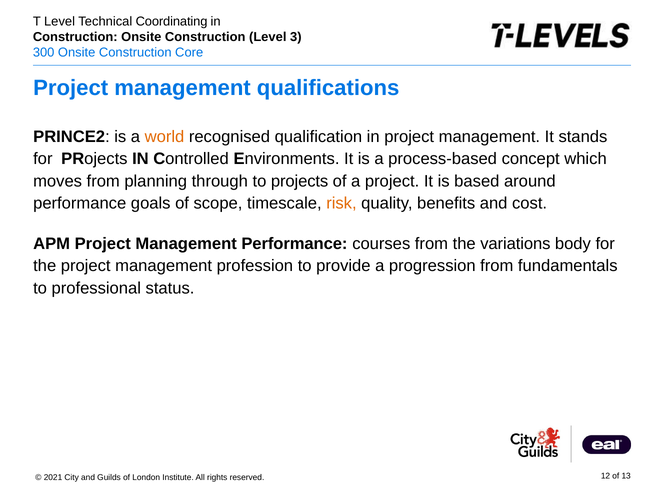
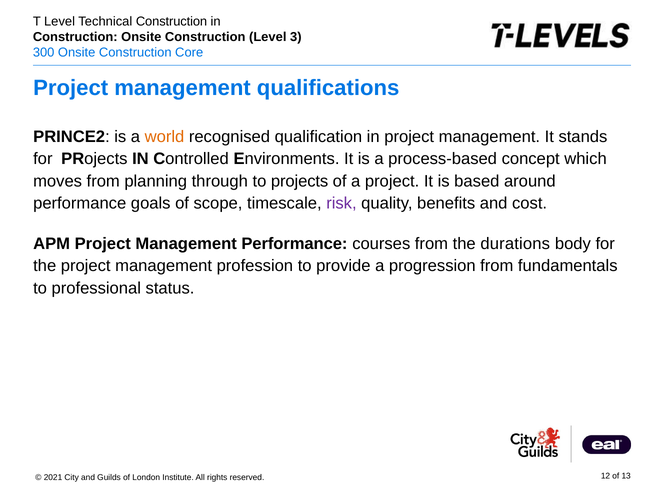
Coordinating: Coordinating -> Construction (172, 21)
risk colour: orange -> purple (341, 203)
variations: variations -> durations (515, 244)
